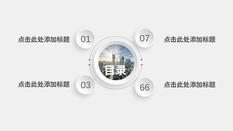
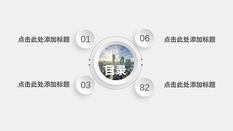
07: 07 -> 06 (145, 38)
66: 66 -> 82 (145, 88)
